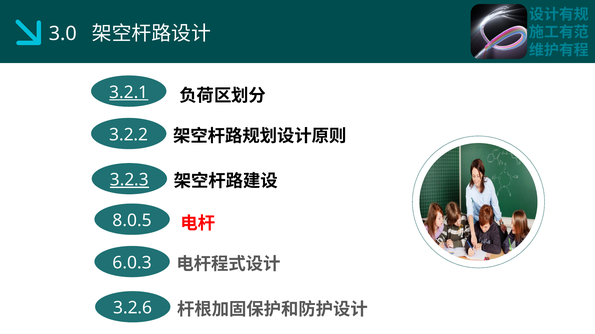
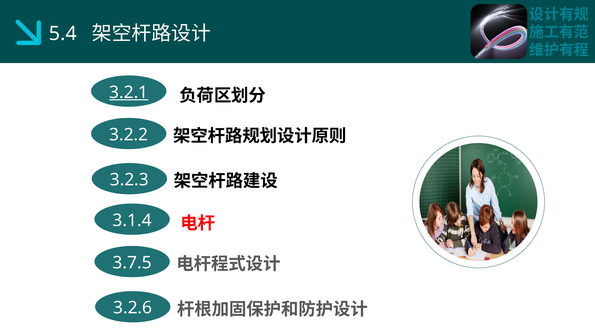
3.0: 3.0 -> 5.4 (63, 34)
3.2.3 underline: present -> none (129, 180)
8.0.5: 8.0.5 -> 3.1.4 (132, 221)
6.0.3: 6.0.3 -> 3.7.5 (132, 263)
